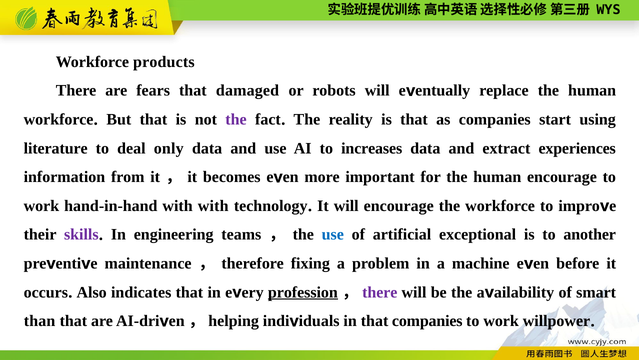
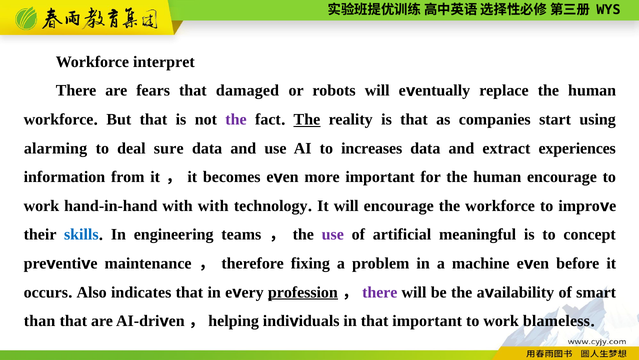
products: products -> interpret (164, 62)
The underline: none -> present (307, 119)
literature: literature -> alarming (56, 148)
only: only -> sure (169, 148)
skills colour: purple -> blue (81, 234)
use colour: blue -> purple (333, 234)
exceptional: exceptional -> meaningful (478, 234)
another: another -> concept (590, 234)
that companies: companies -> important (427, 321)
willpower: willpower -> blameless (556, 321)
